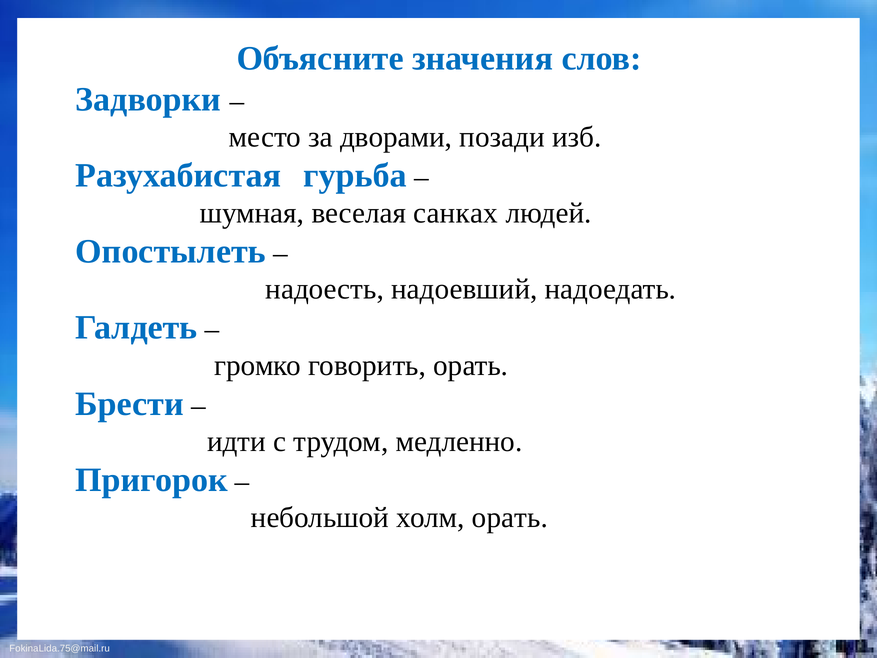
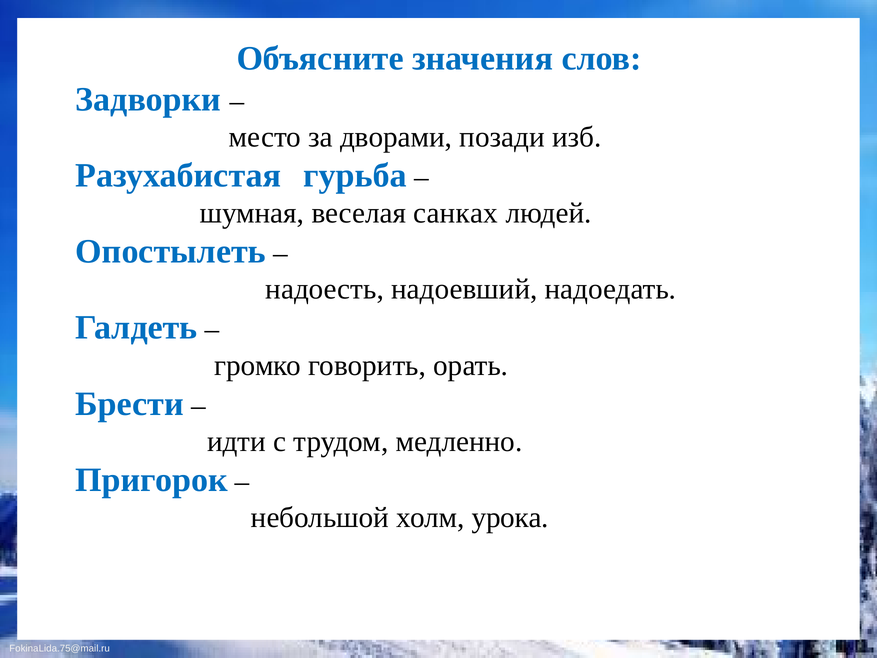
холм орать: орать -> урока (510, 517)
